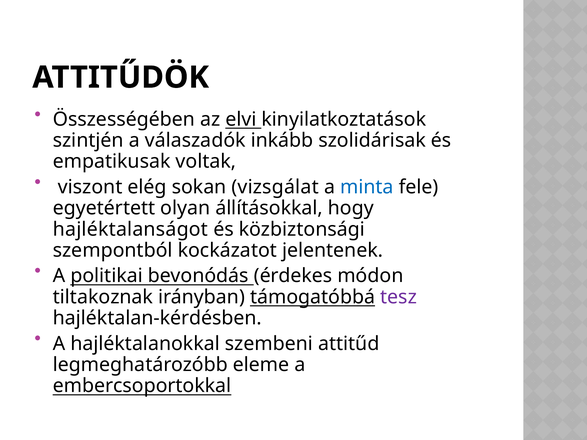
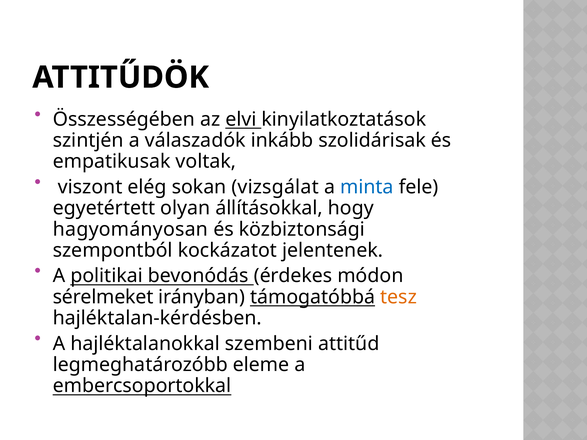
hajléktalanságot: hajléktalanságot -> hagyományosan (130, 229)
tiltakoznak: tiltakoznak -> sérelmeket (103, 297)
tesz colour: purple -> orange (399, 297)
